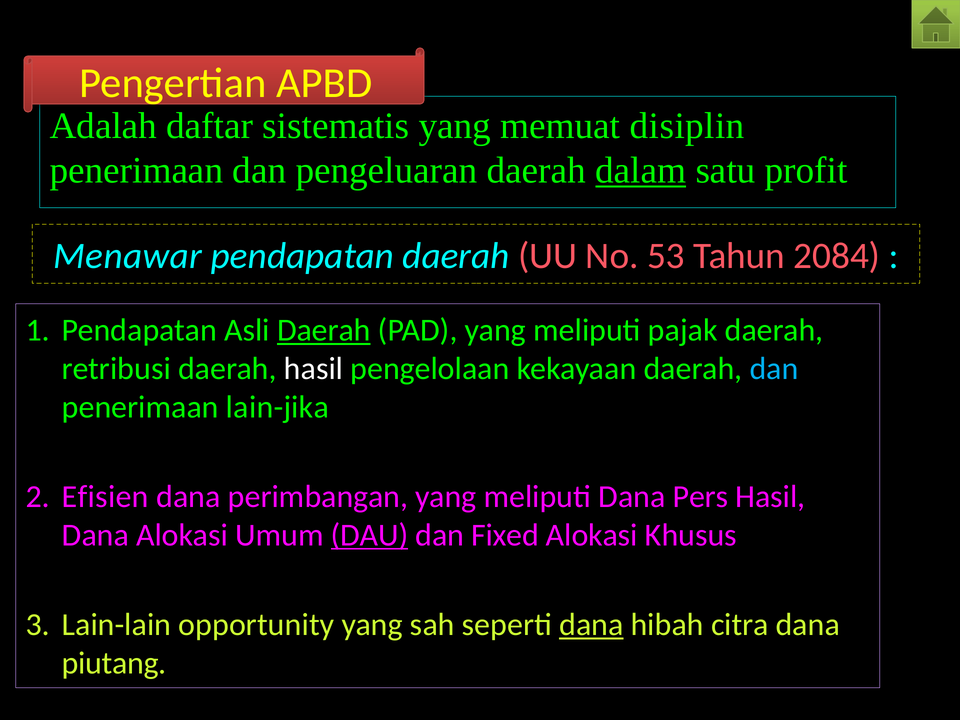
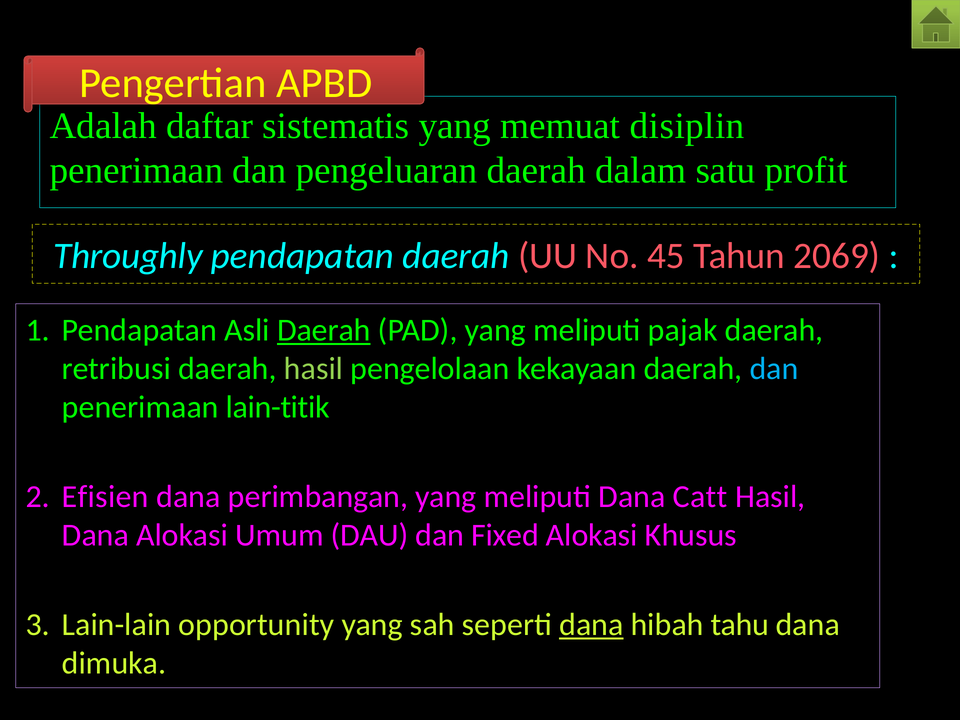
dalam underline: present -> none (641, 170)
Menawar: Menawar -> Throughly (128, 256)
53: 53 -> 45 (666, 256)
2084: 2084 -> 2069 (837, 256)
hasil colour: white -> light green (314, 369)
lain-jika: lain-jika -> lain-titik (278, 407)
Pers: Pers -> Catt (700, 497)
DAU underline: present -> none (370, 535)
citra: citra -> tahu (740, 625)
piutang: piutang -> dimuka (114, 663)
